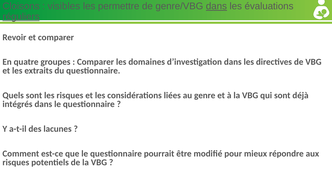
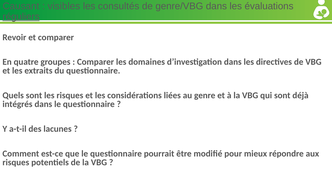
Cloisons: Cloisons -> Causant (21, 6)
permettre: permettre -> consultés (119, 6)
dans underline: present -> none (216, 6)
